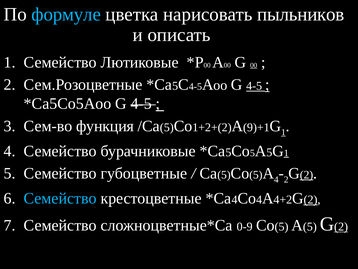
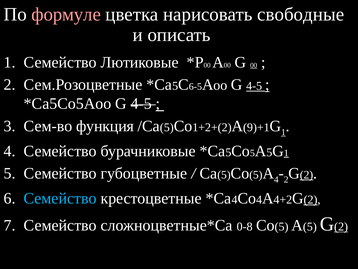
формуле colour: light blue -> pink (66, 14)
пыльников: пыльников -> свободные (301, 14)
4-5: 4-5 -> 6-5 (195, 86)
0-9: 0-9 -> 0-8 (245, 226)
